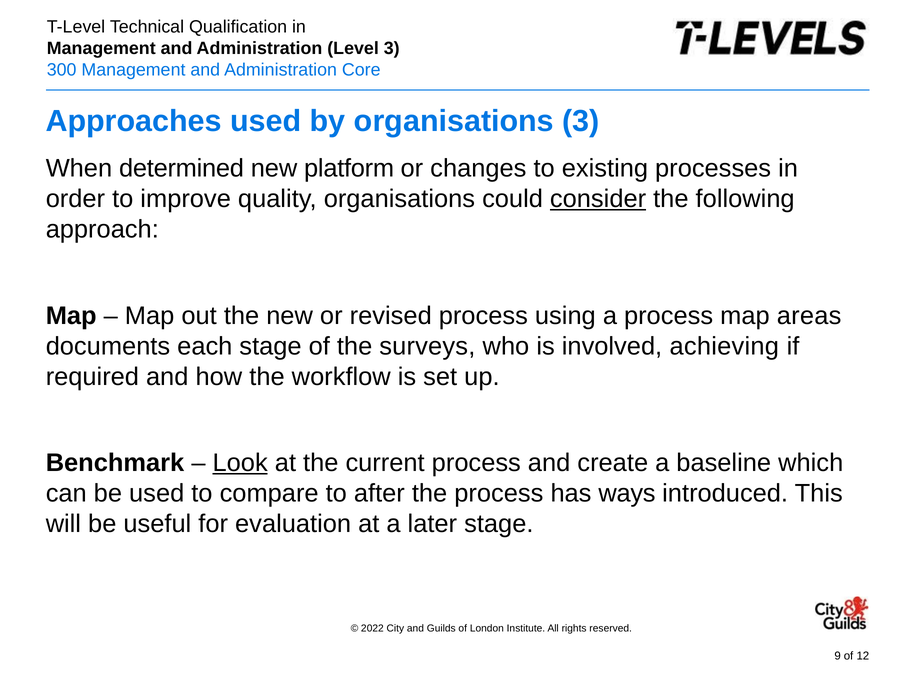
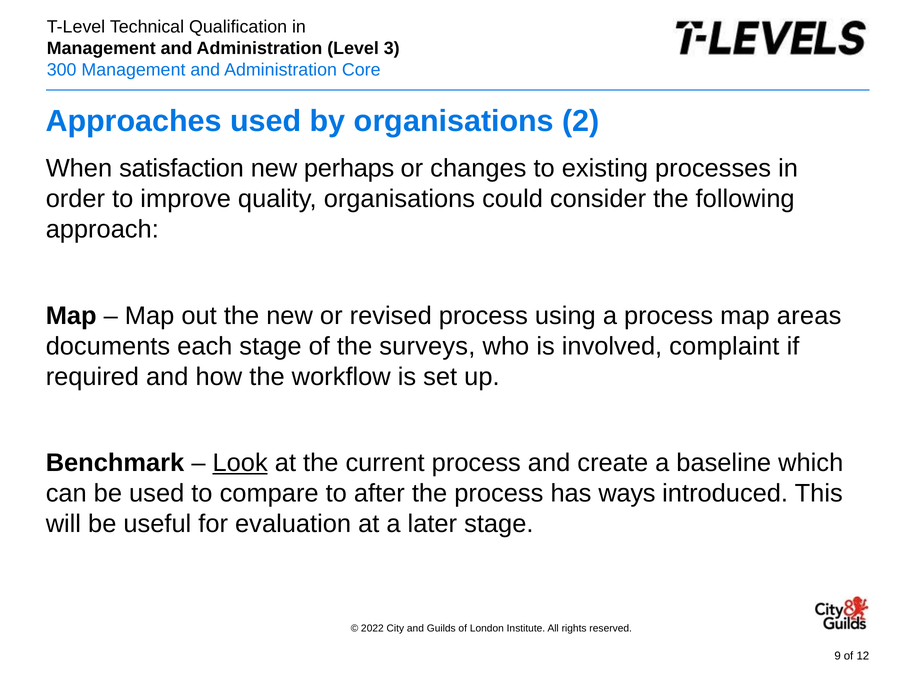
organisations 3: 3 -> 2 (581, 121)
determined: determined -> satisfaction (182, 168)
platform: platform -> perhaps (349, 168)
consider underline: present -> none (598, 199)
achieving: achieving -> complaint (724, 346)
